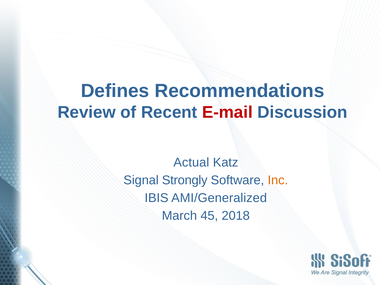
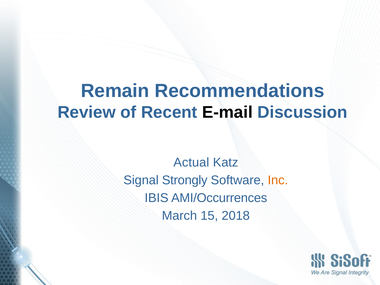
Defines: Defines -> Remain (115, 91)
E-mail colour: red -> black (227, 112)
AMI/Generalized: AMI/Generalized -> AMI/Occurrences (219, 198)
45: 45 -> 15 (209, 216)
